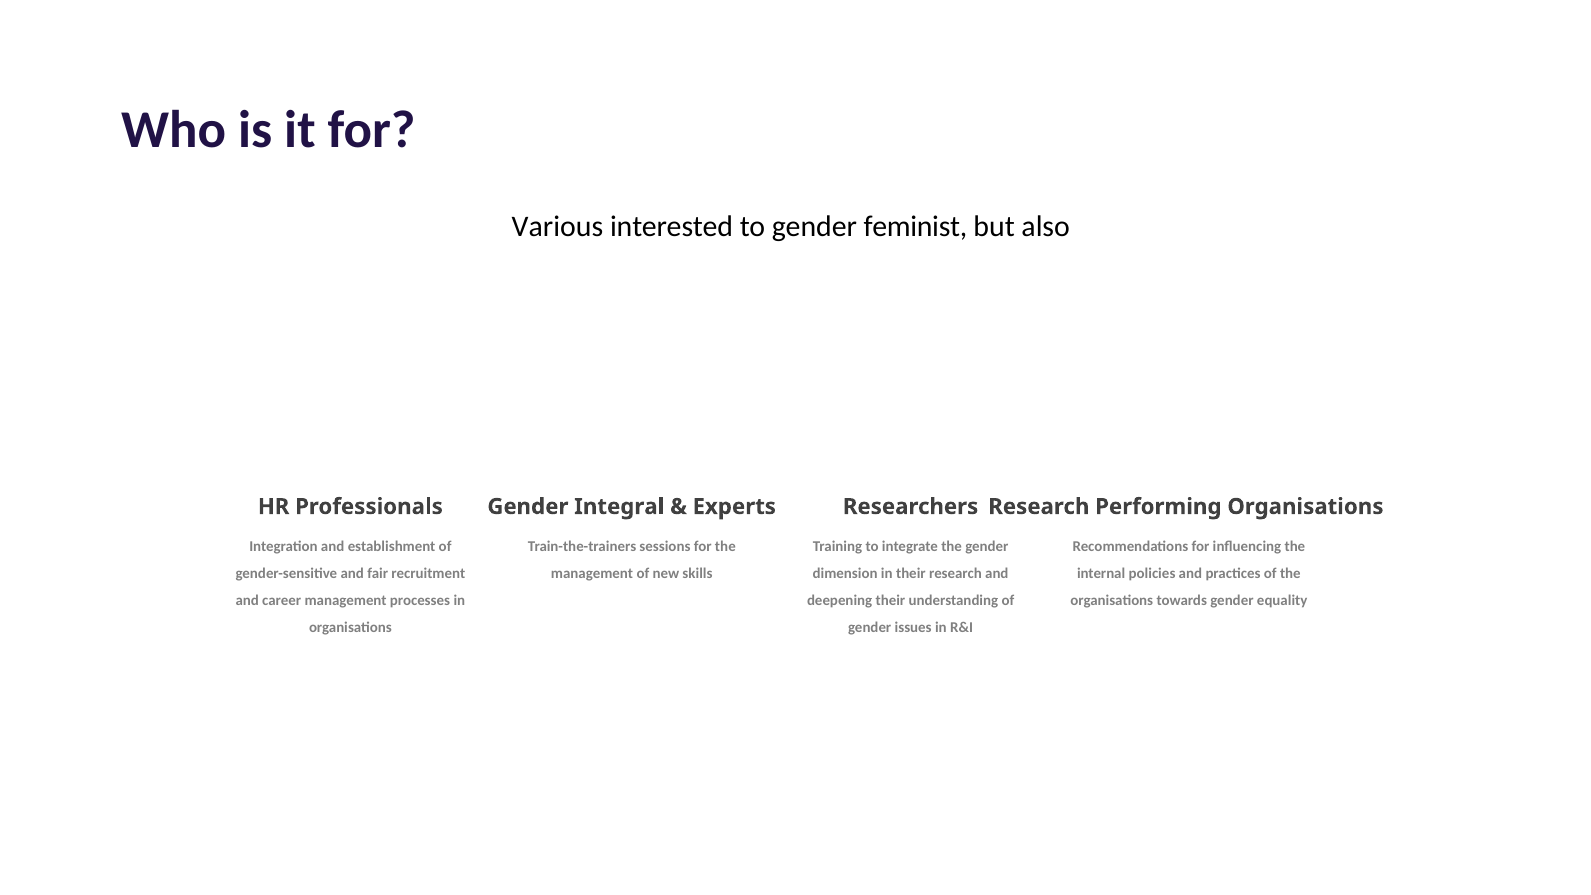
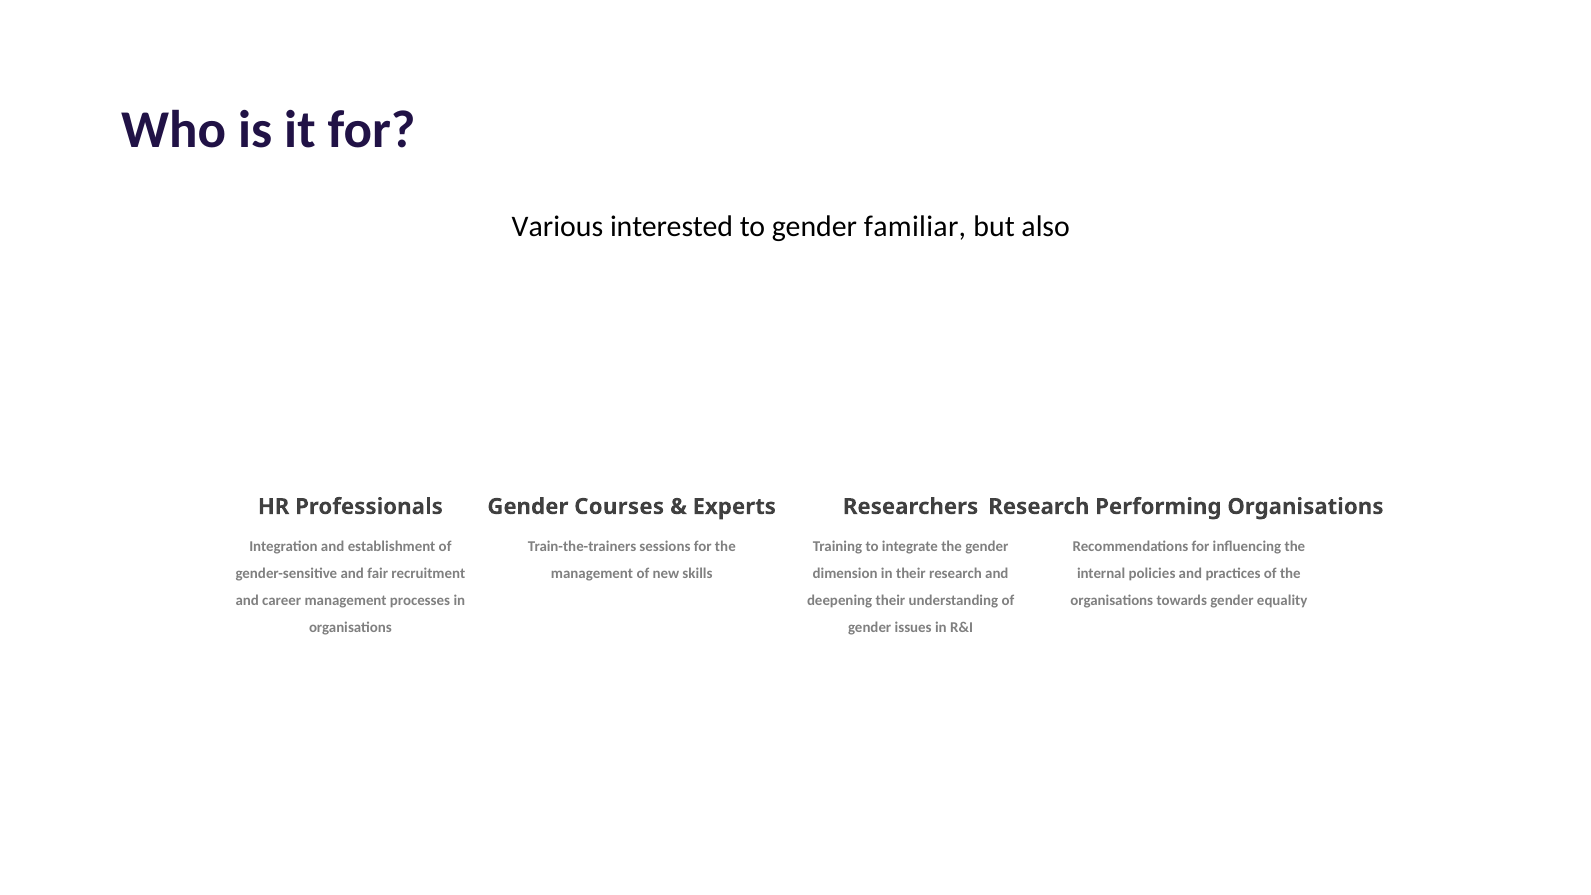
feminist: feminist -> familiar (915, 227)
Integral: Integral -> Courses (619, 507)
